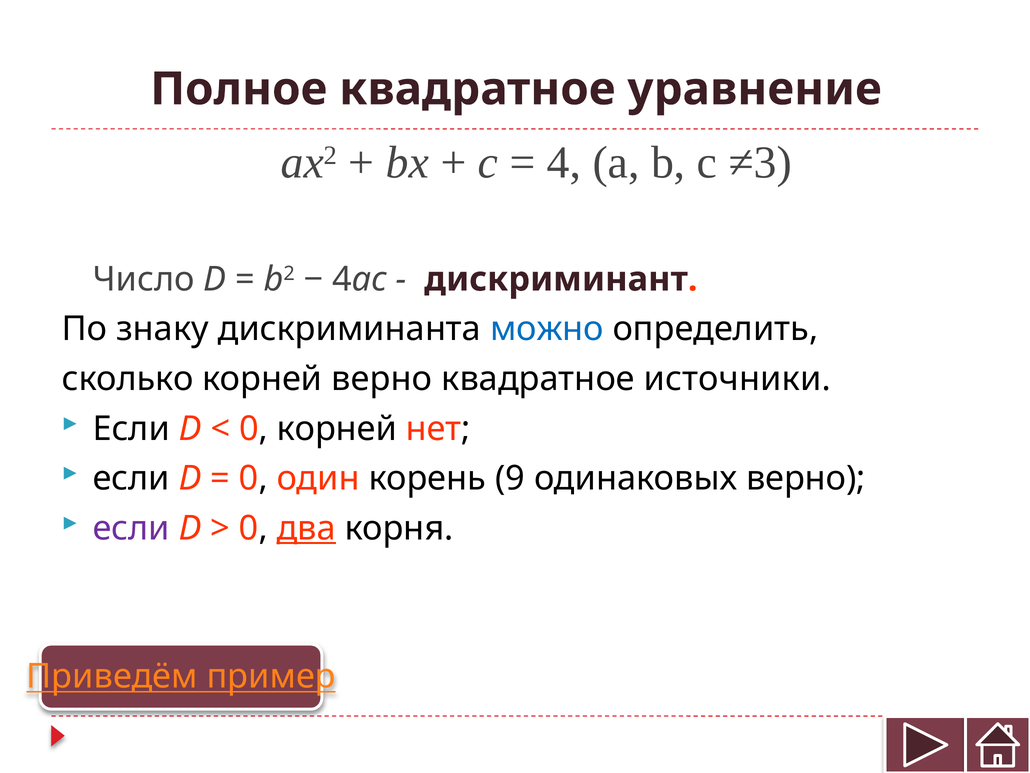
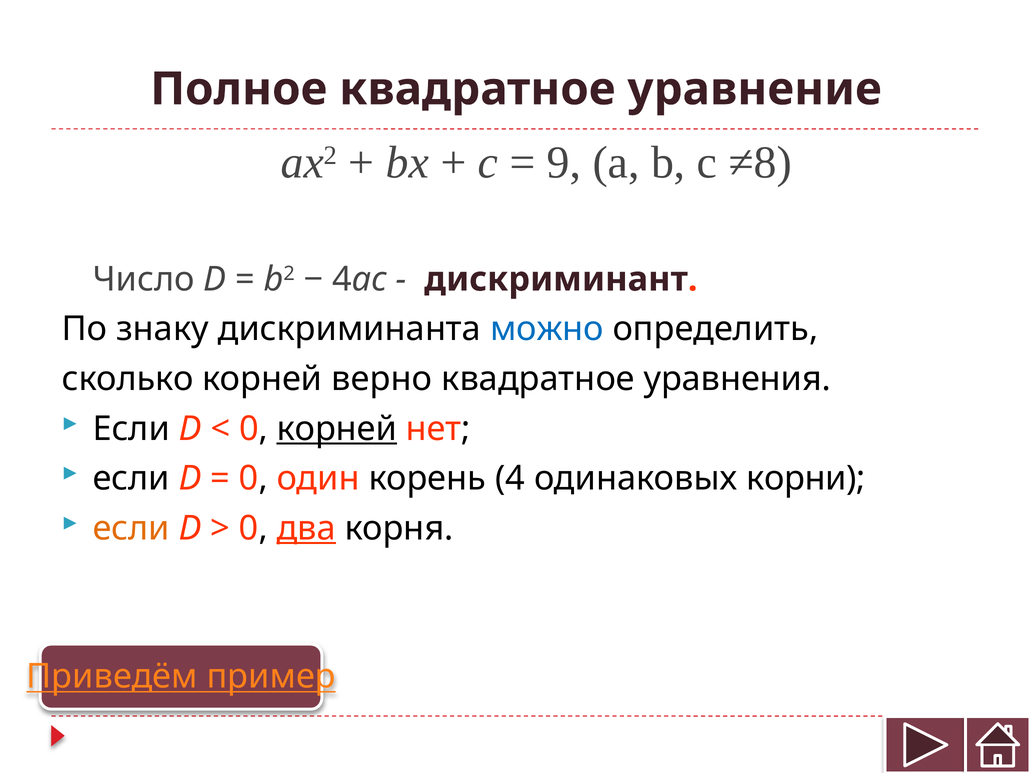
4: 4 -> 9 (564, 163)
≠3: ≠3 -> ≠8 (760, 163)
источники: источники -> уравнения (737, 379)
корней underline: none -> present (337, 428)
9: 9 -> 4 (510, 478)
одинаковых верно: верно -> корни (806, 478)
если colour: purple -> orange (131, 528)
